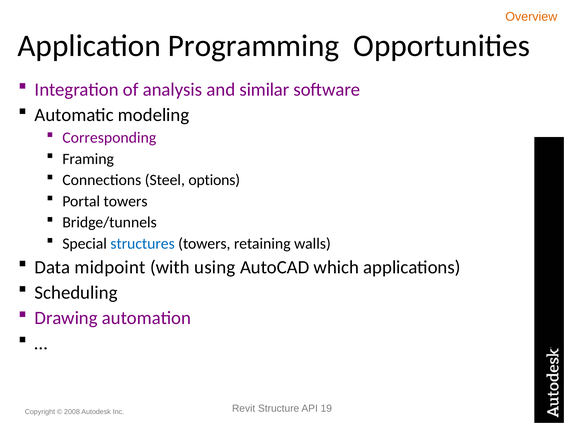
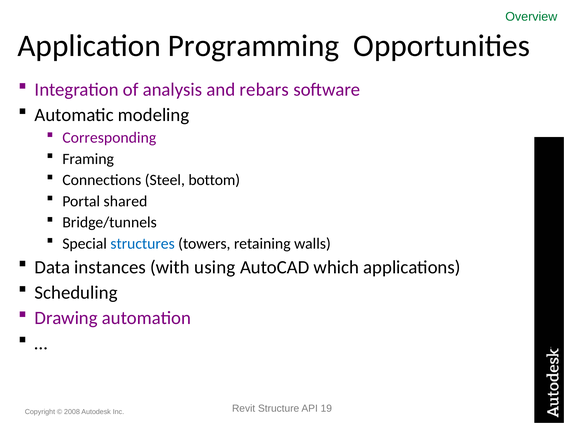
Overview colour: orange -> green (531, 17)
similar: similar -> rebars (264, 90)
options: options -> bottom (214, 180)
Portal towers: towers -> shared (125, 201)
midpoint: midpoint -> instances (110, 267)
